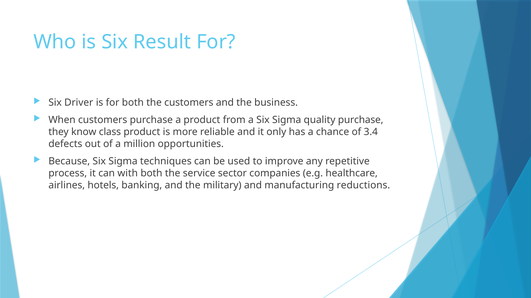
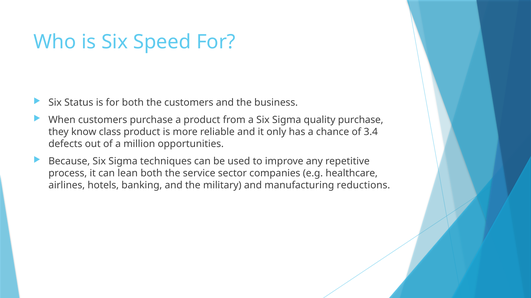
Result: Result -> Speed (162, 42)
Driver: Driver -> Status (79, 103)
with: with -> lean (128, 174)
